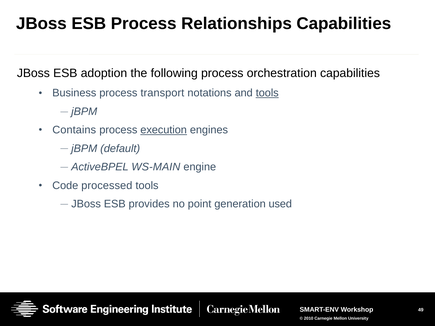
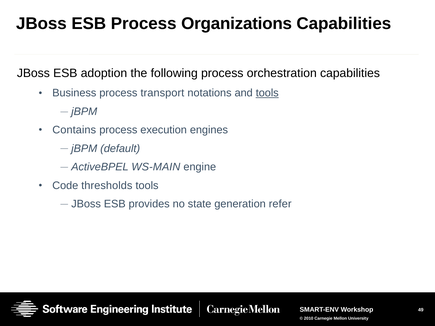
Relationships: Relationships -> Organizations (237, 24)
execution underline: present -> none (164, 130)
processed: processed -> thresholds (107, 186)
point: point -> state (200, 204)
used: used -> refer (280, 204)
